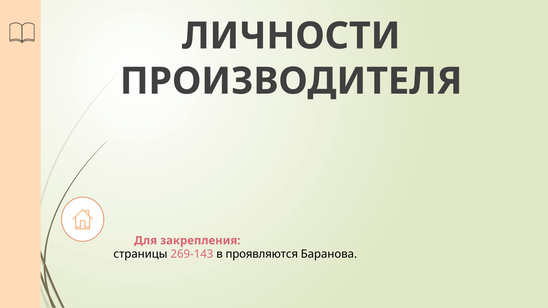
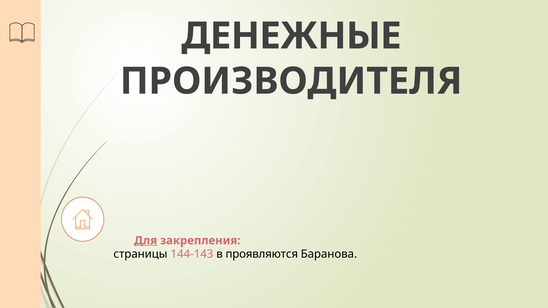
ЛИЧНОСТИ: ЛИЧНОСТИ -> ДЕНЕЖНЫЕ (291, 36)
Для underline: none -> present (146, 241)
269-143: 269-143 -> 144-143 (192, 254)
